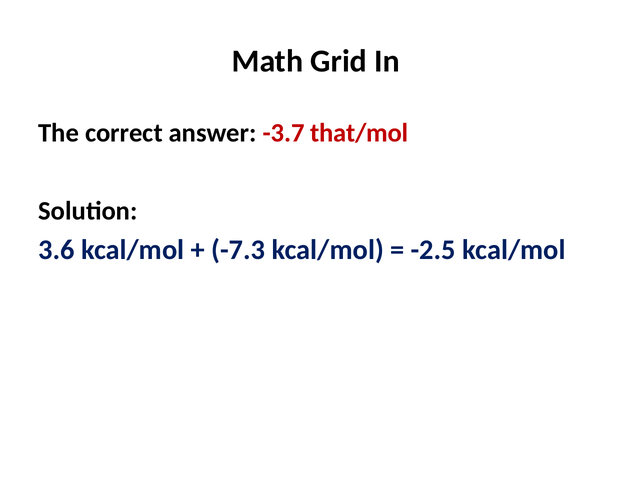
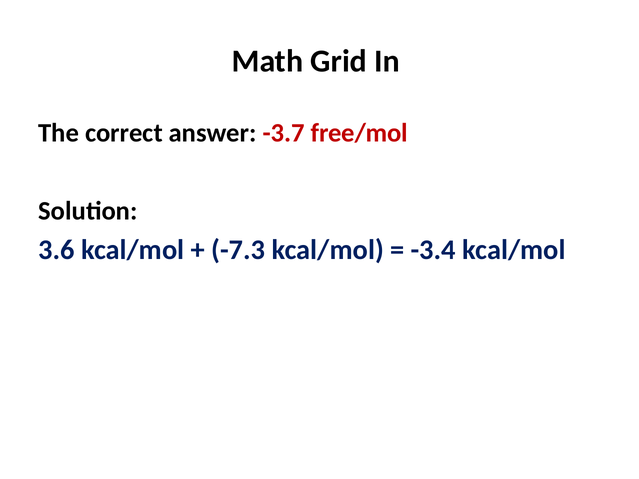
that/mol: that/mol -> free/mol (359, 133)
-2.5: -2.5 -> -3.4 (433, 250)
